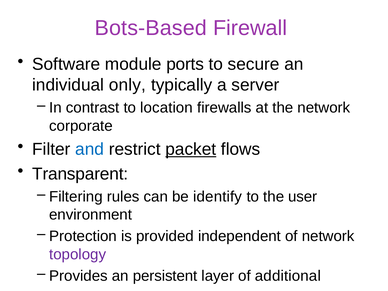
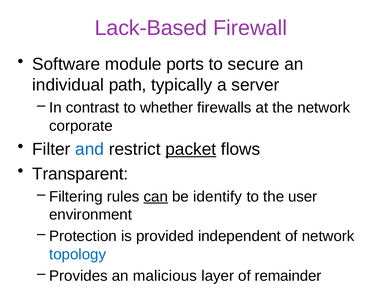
Bots-Based: Bots-Based -> Lack-Based (151, 28)
only: only -> path (128, 85)
location: location -> whether (167, 108)
can underline: none -> present (156, 197)
topology colour: purple -> blue (78, 254)
persistent: persistent -> malicious (165, 276)
additional: additional -> remainder (288, 276)
